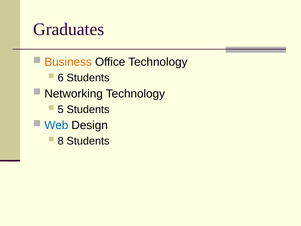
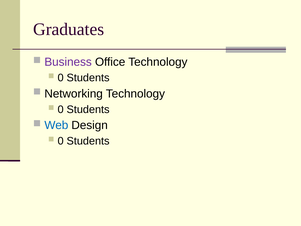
Business colour: orange -> purple (68, 62)
6: 6 -> 0 (61, 78)
5: 5 -> 0 (61, 109)
8: 8 -> 0 (61, 141)
